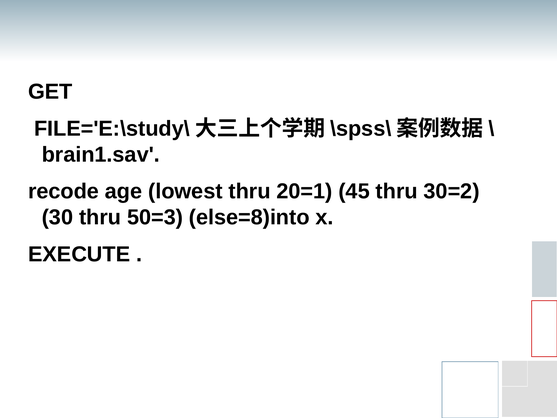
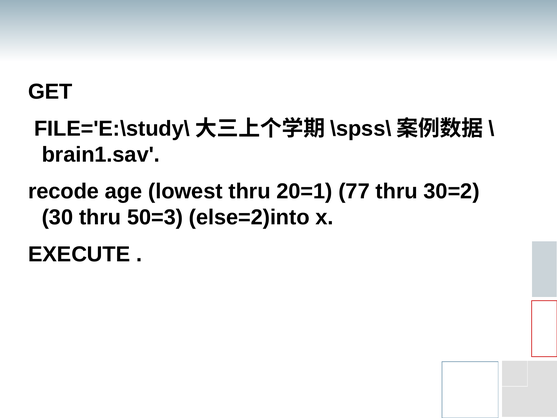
45: 45 -> 77 (354, 191)
else=8)into: else=8)into -> else=2)into (249, 217)
